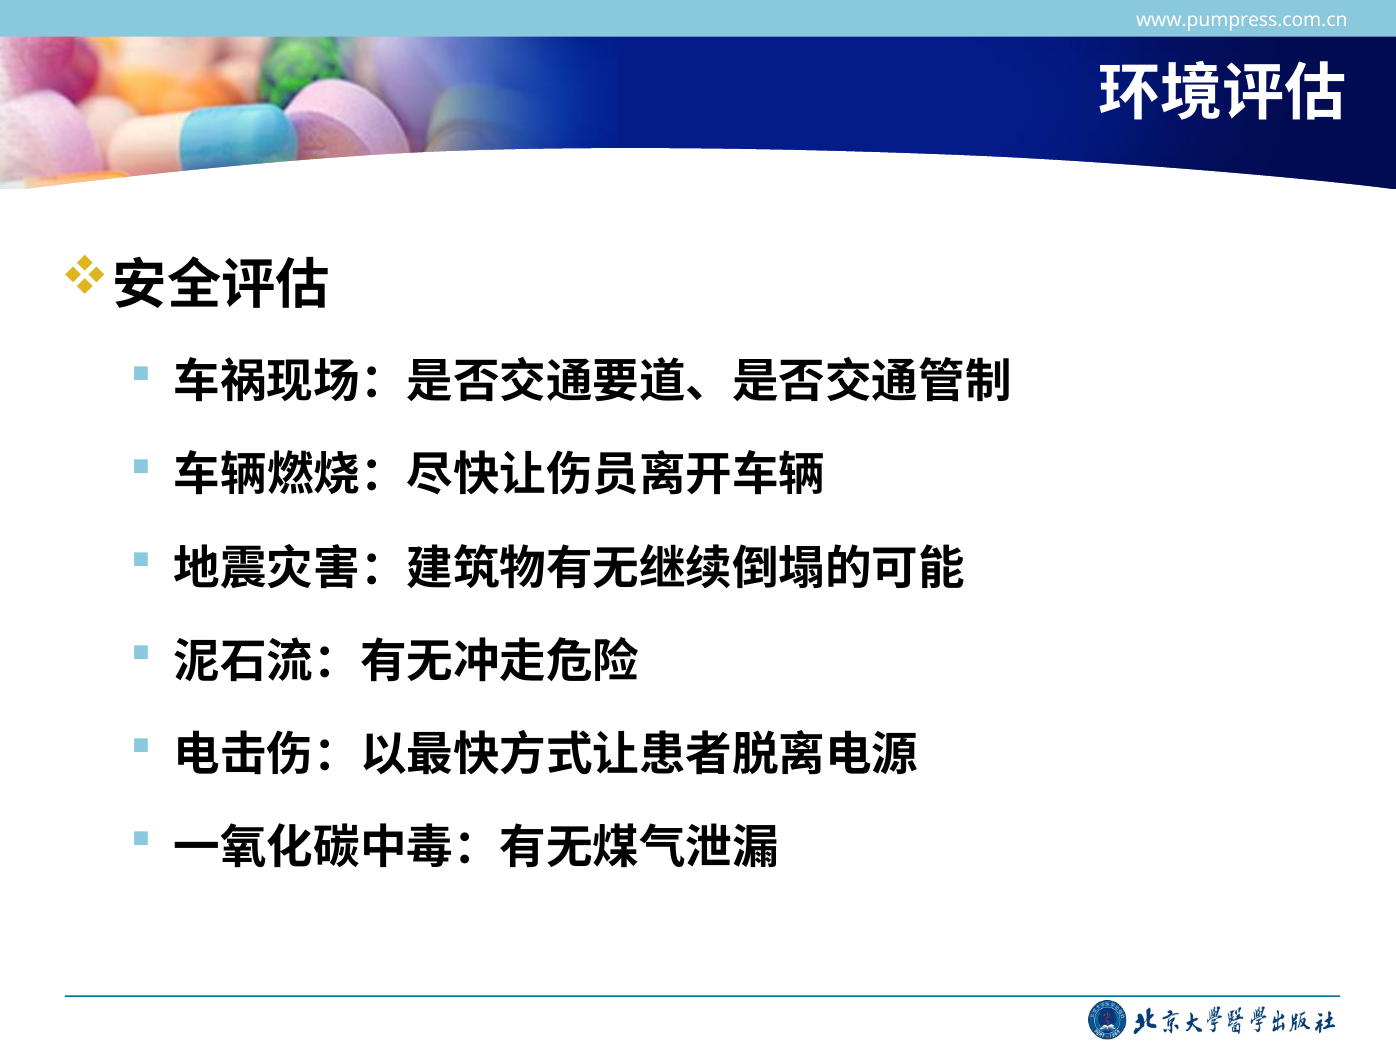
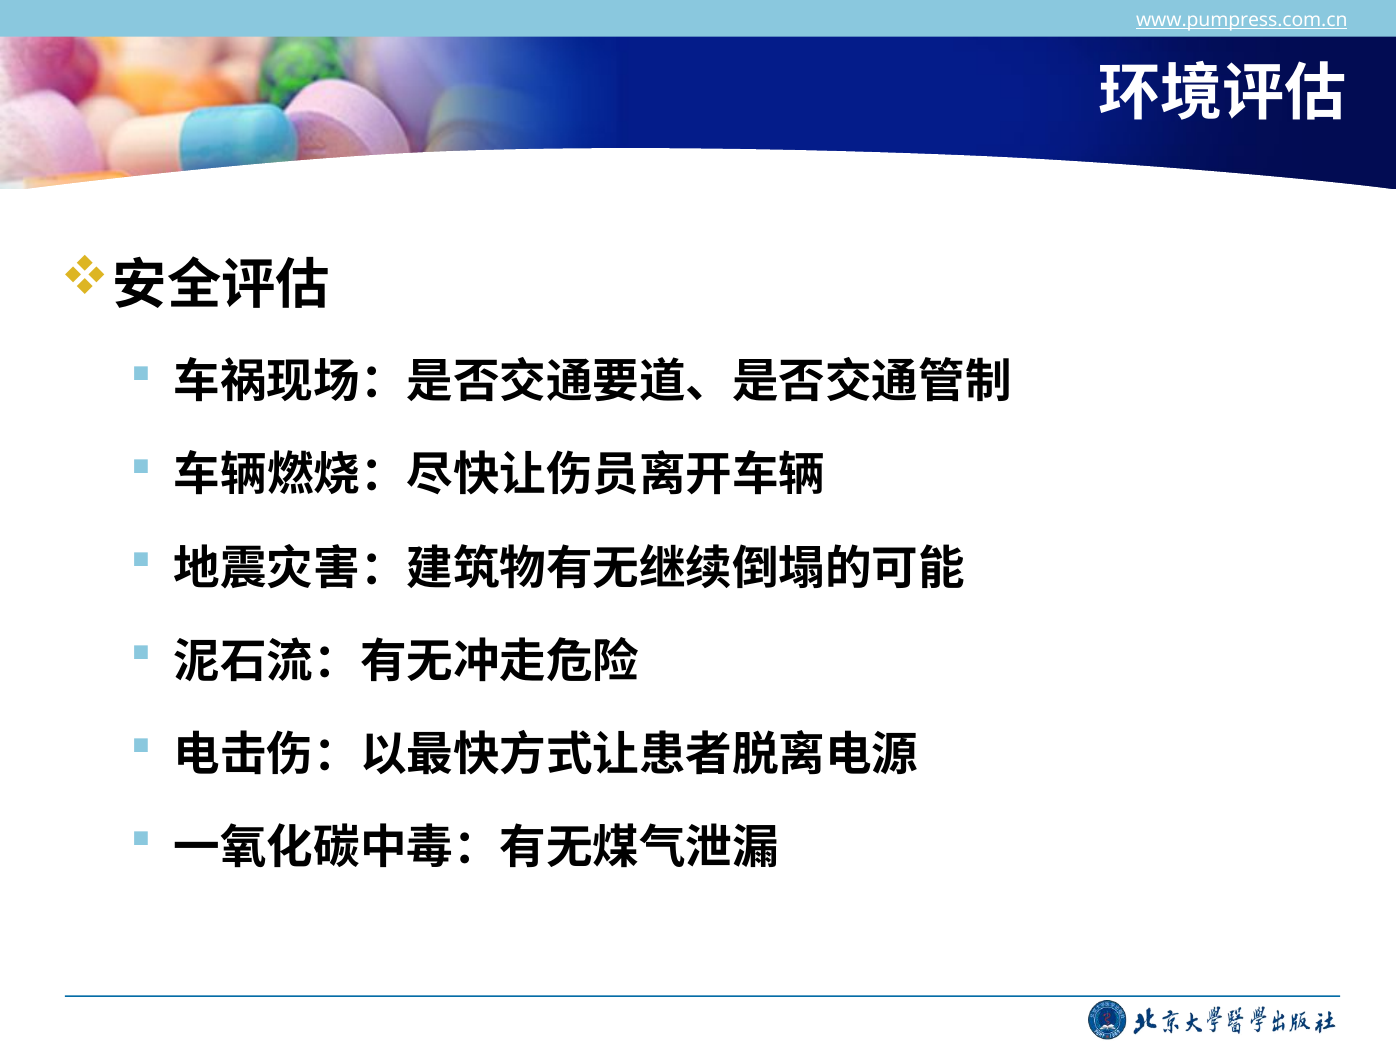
www.pumpress.com.cn underline: none -> present (1242, 20)
